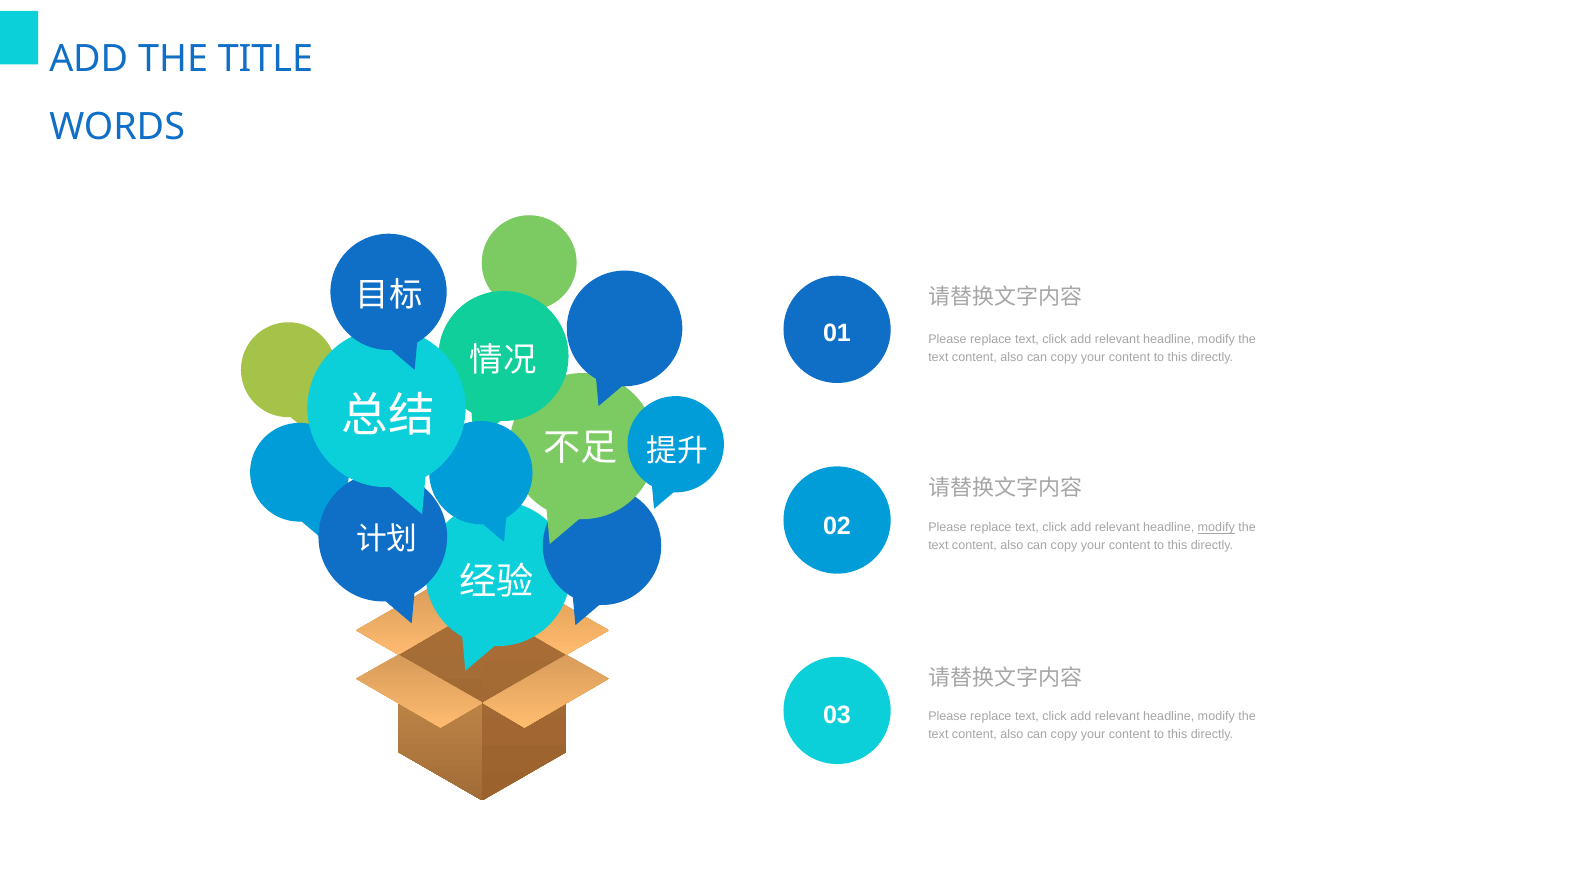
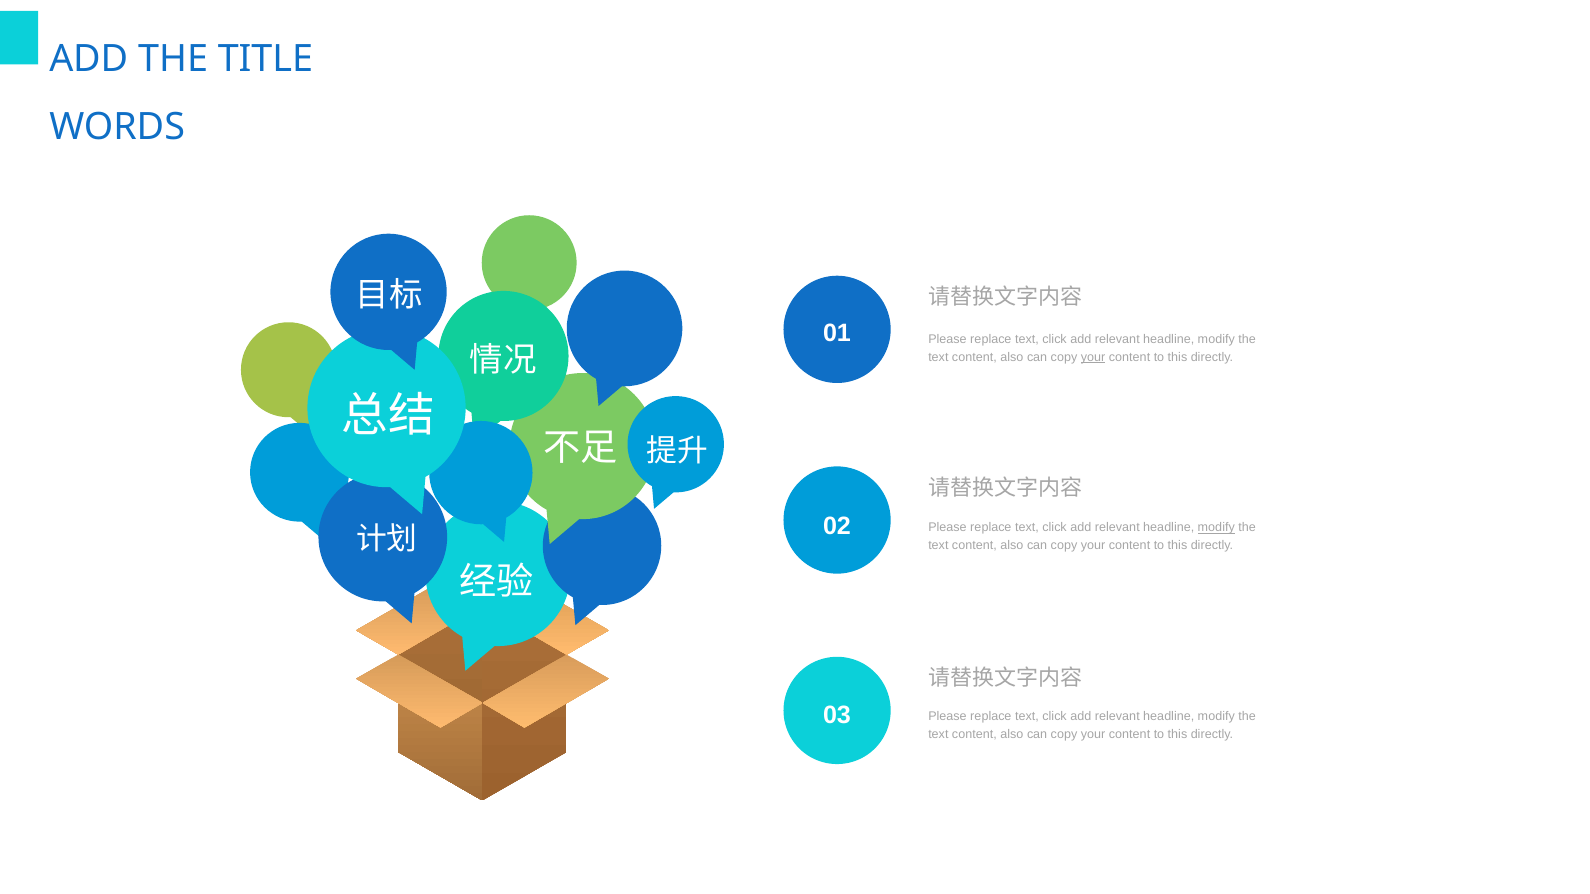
your underline: none -> present (1093, 357)
